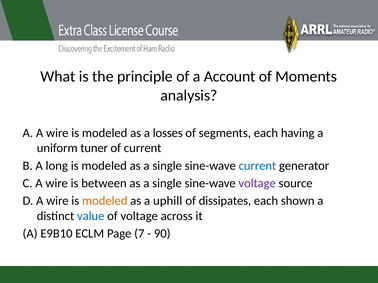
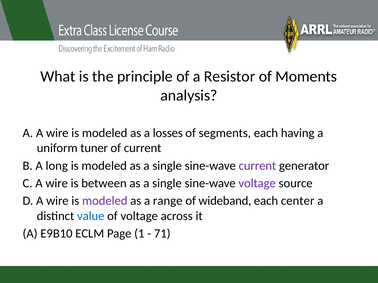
Account: Account -> Resistor (230, 77)
current colour: blue -> purple (257, 166)
modeled colour: orange -> purple (105, 201)
uphill: uphill -> range (168, 201)
dissipates: dissipates -> wideband (225, 201)
shown: shown -> center (298, 201)
7: 7 -> 1 (139, 234)
90: 90 -> 71 (162, 234)
